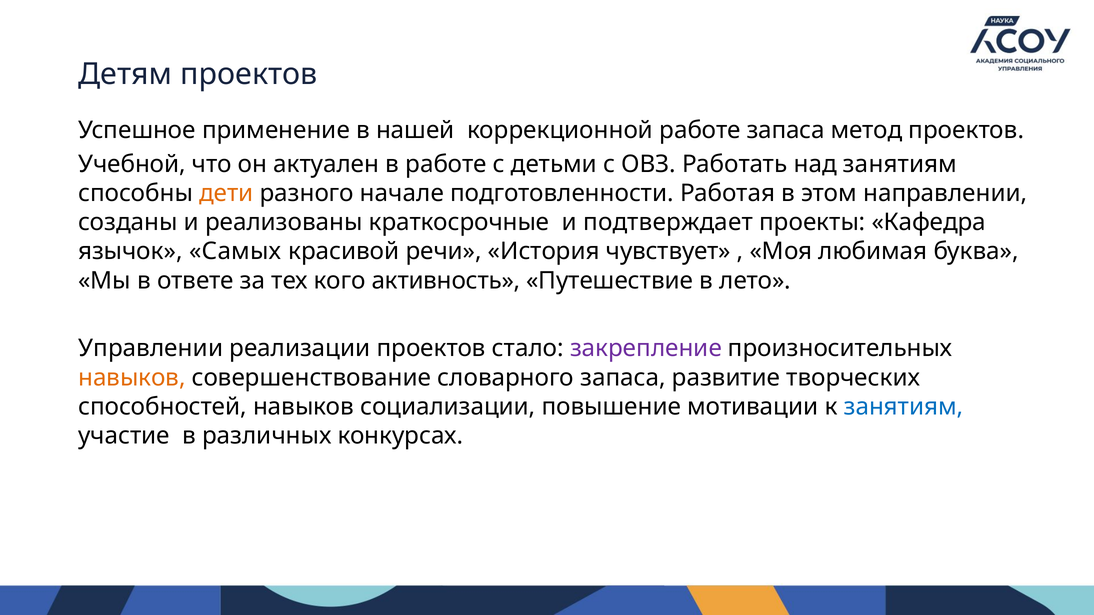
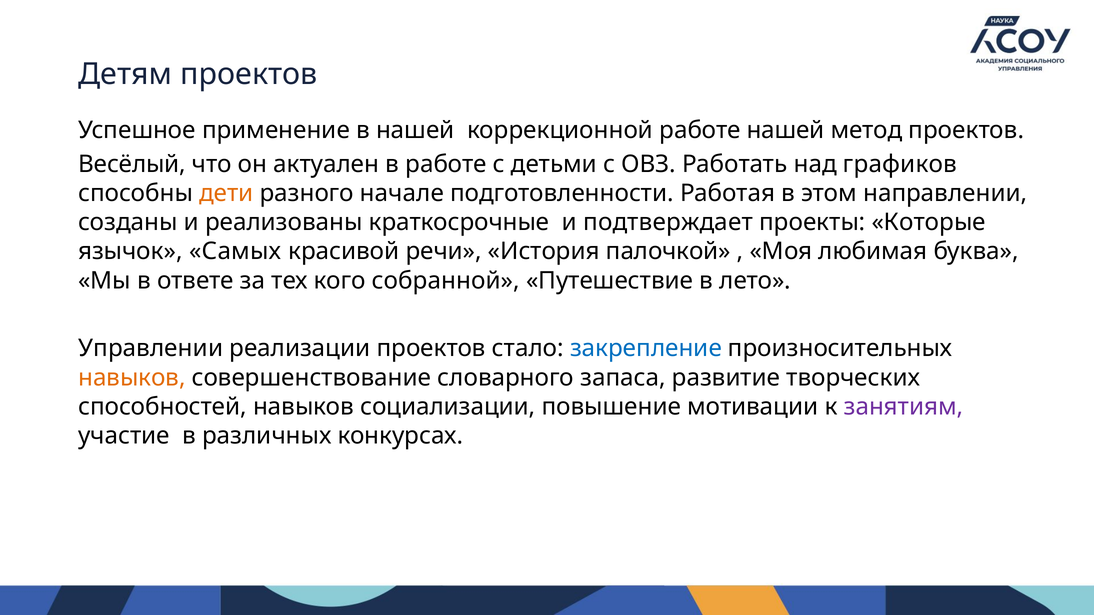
работе запаса: запаса -> нашей (786, 130)
Учебной: Учебной -> Весёлый (132, 164)
над занятиям: занятиям -> графиков (900, 164)
Кафедра: Кафедра -> Которые (929, 222)
чувствует: чувствует -> палочкой (668, 252)
активность: активность -> собранной (446, 281)
закрепление colour: purple -> blue (646, 349)
занятиям colour: blue -> purple (904, 407)
